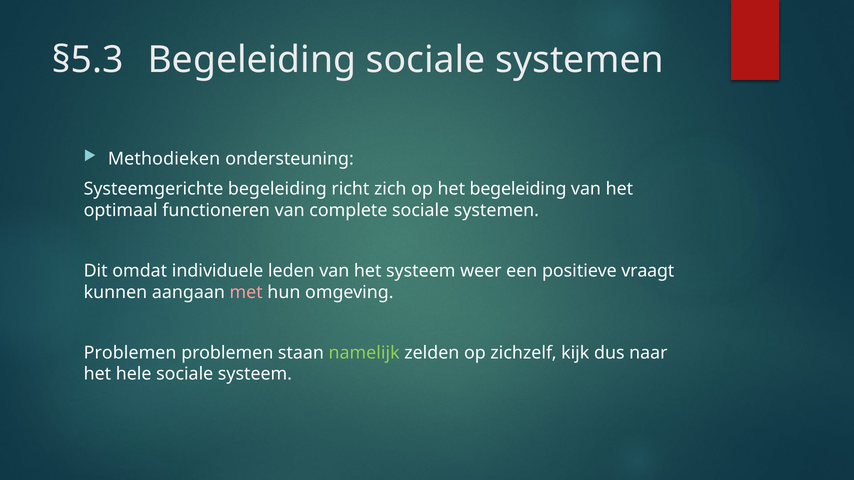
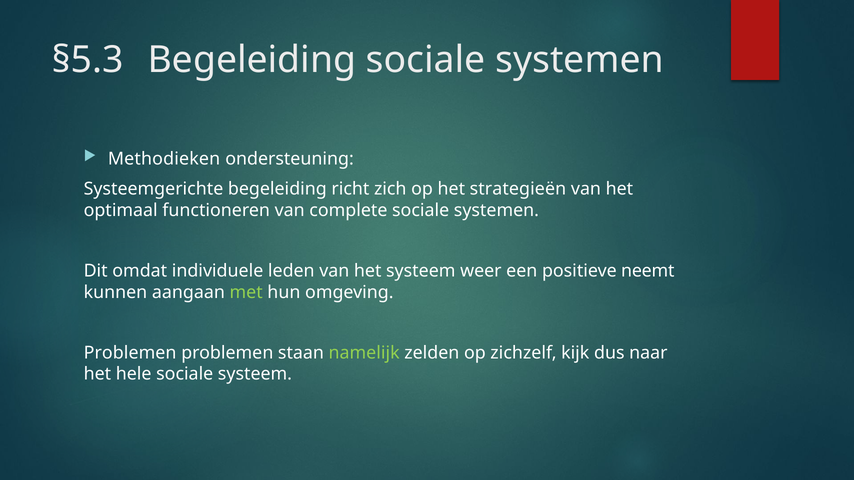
het begeleiding: begeleiding -> strategieën (518, 189)
vraagt: vraagt -> neemt (648, 271)
met colour: pink -> light green (246, 292)
